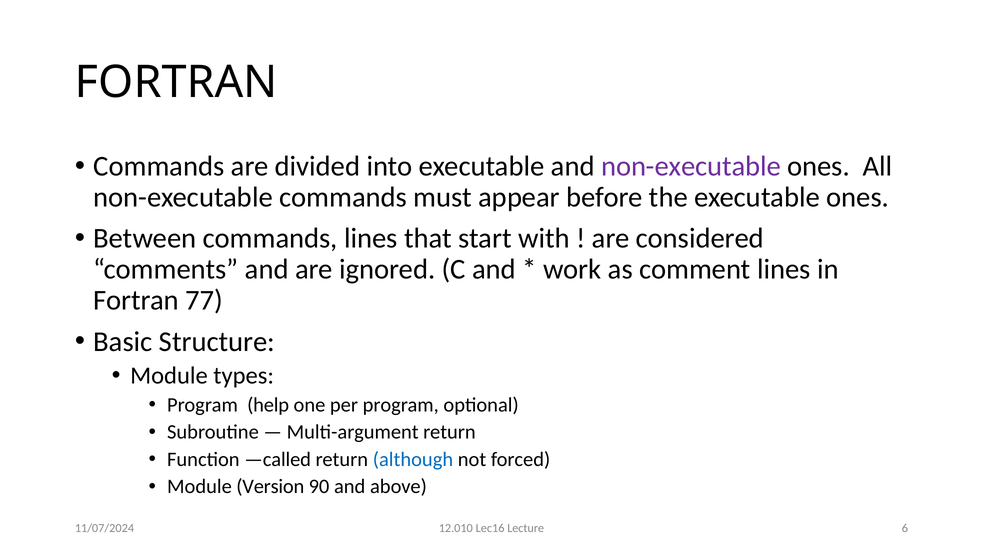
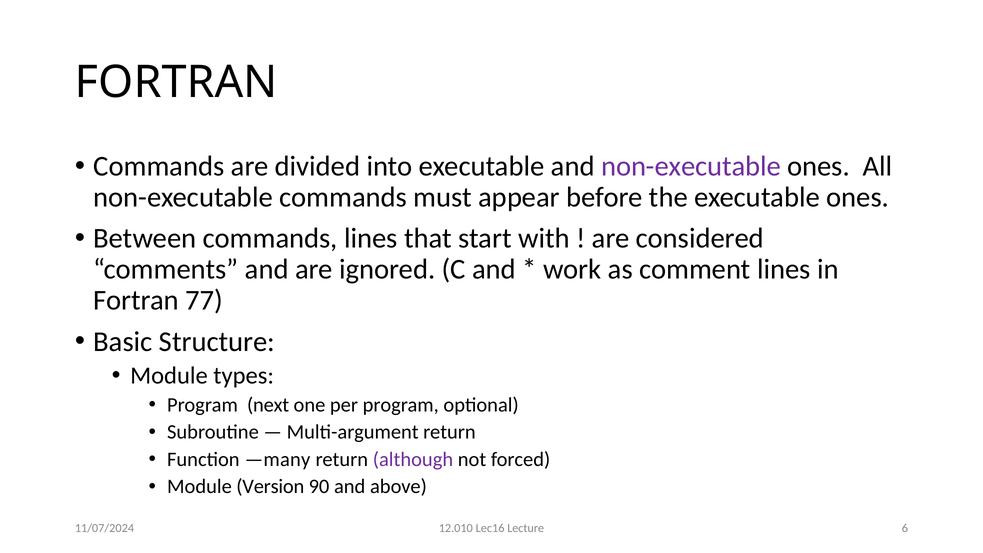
help: help -> next (268, 405)
—called: —called -> —many (278, 459)
although colour: blue -> purple (413, 459)
